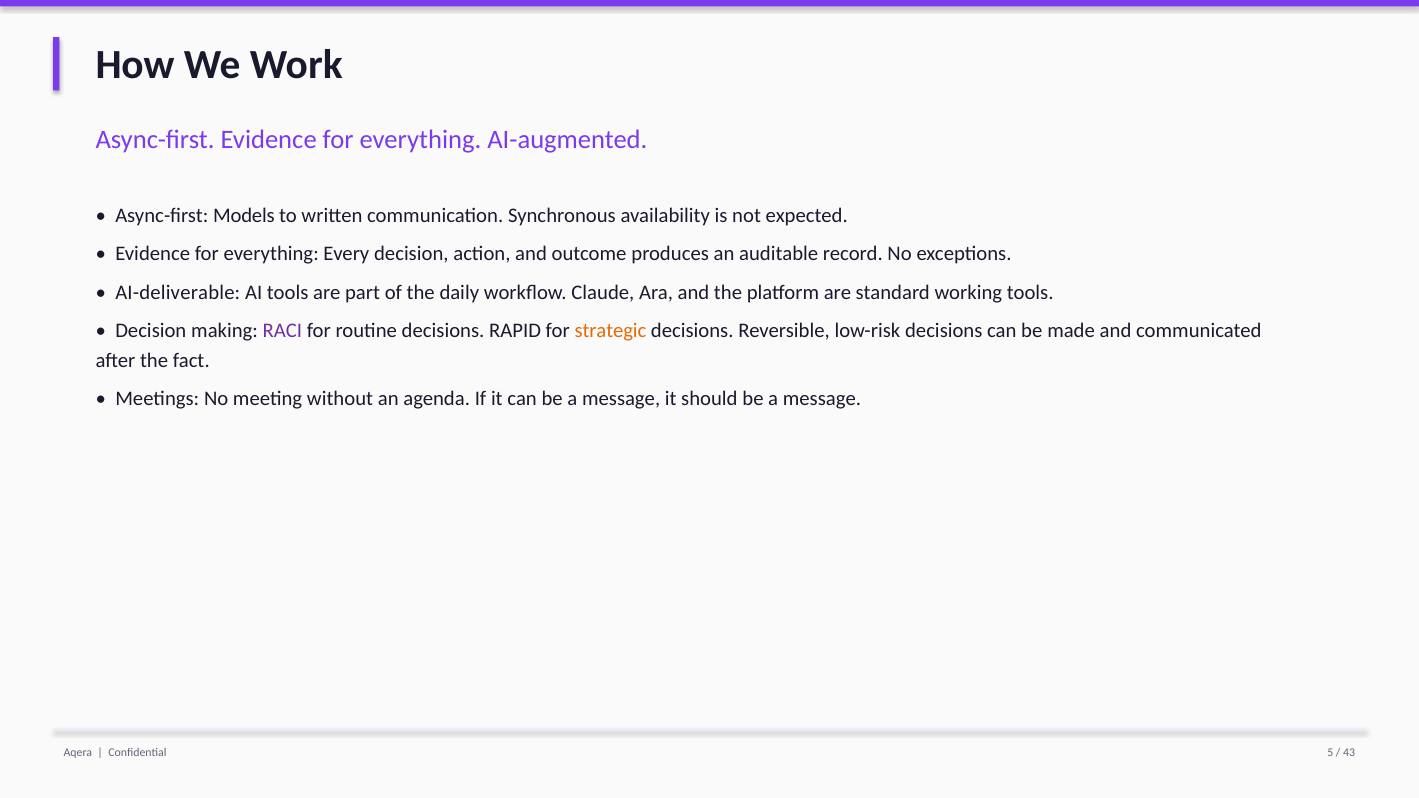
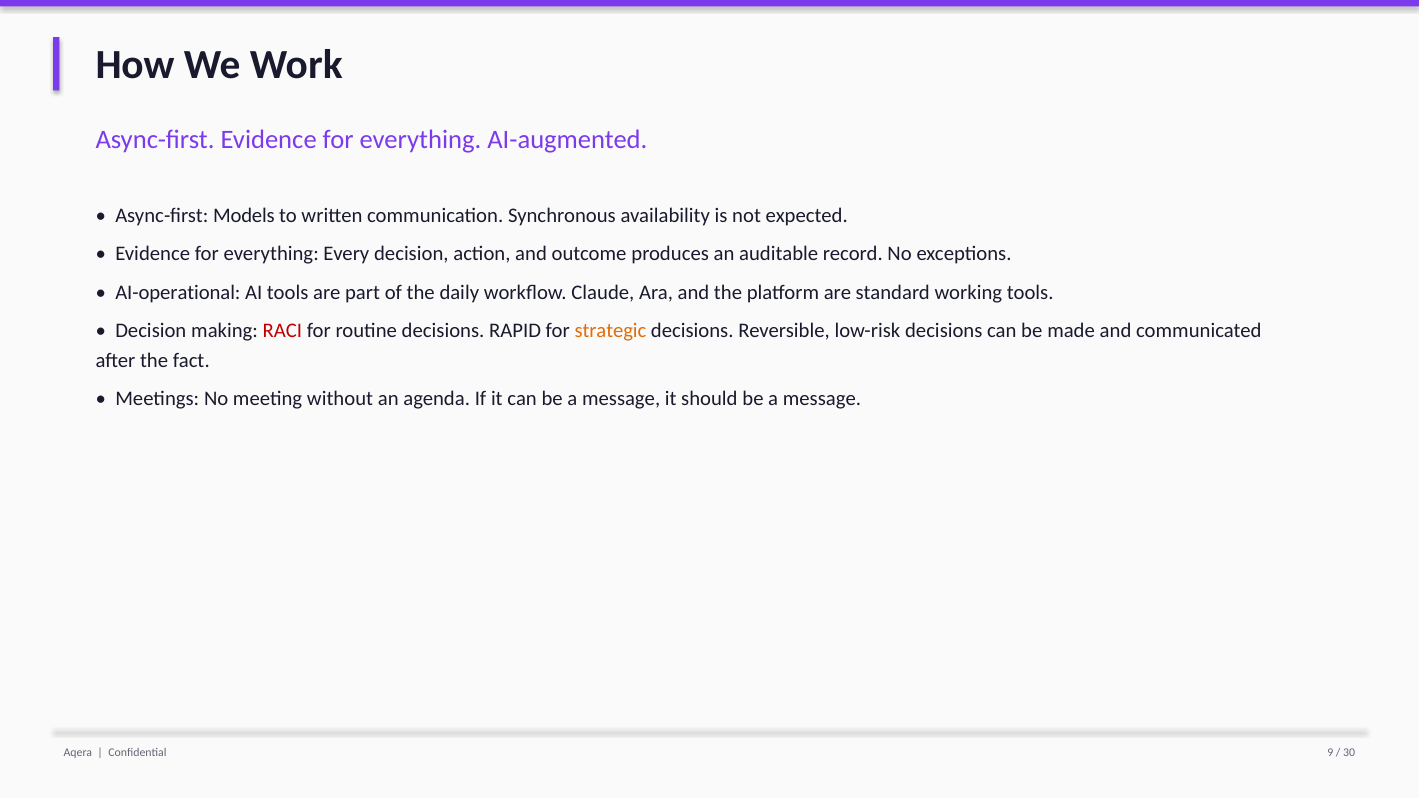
AI-deliverable: AI-deliverable -> AI-operational (178, 292)
RACI colour: purple -> red (282, 331)
5: 5 -> 9 (1330, 753)
43: 43 -> 30 (1349, 753)
